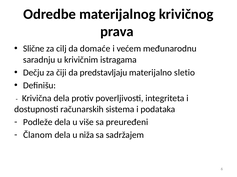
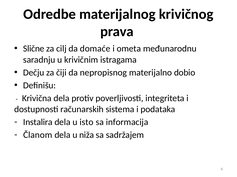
većem: većem -> ometa (129, 49)
predstavljaju: predstavljaju -> nepropisnog (103, 73)
sletio: sletio -> dobio (185, 73)
Podleže: Podleže -> Instalira (38, 123)
više: više -> isto (87, 123)
preuređeni: preuređeni -> informacija (127, 123)
